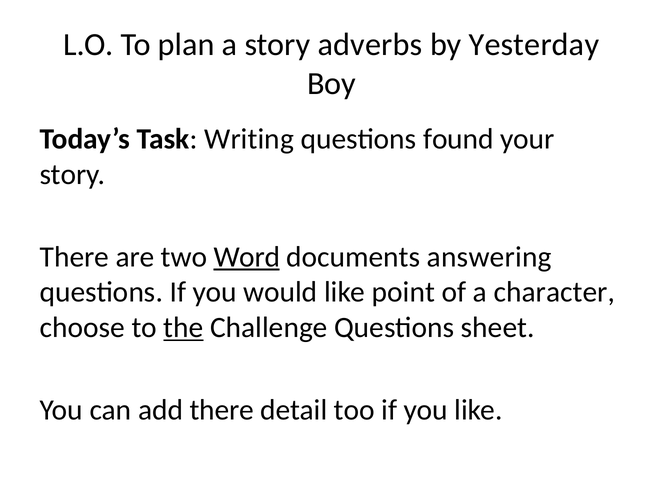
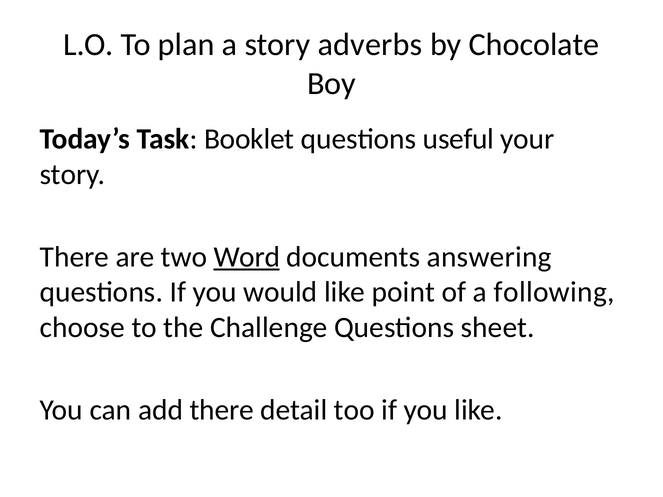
Yesterday: Yesterday -> Chocolate (534, 45)
Writing: Writing -> Booklet (249, 139)
found: found -> useful (459, 139)
character: character -> following (554, 292)
the underline: present -> none (183, 328)
